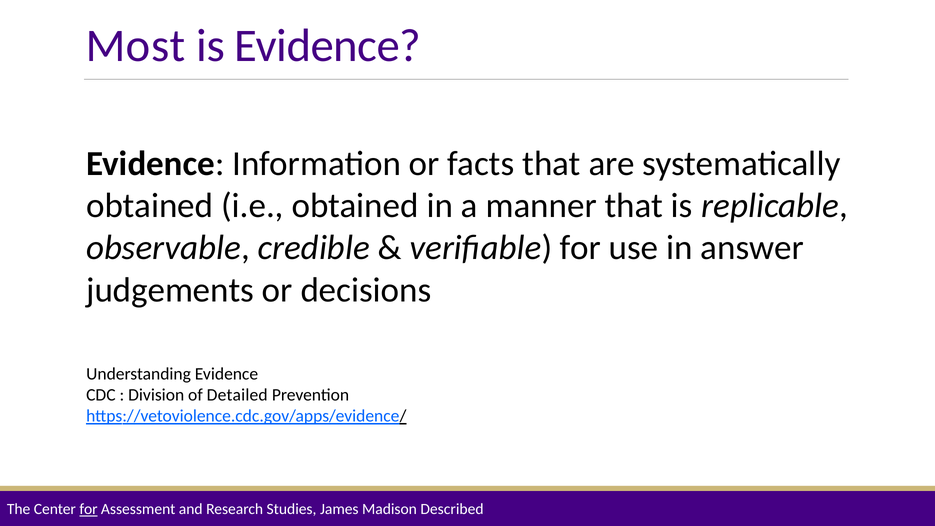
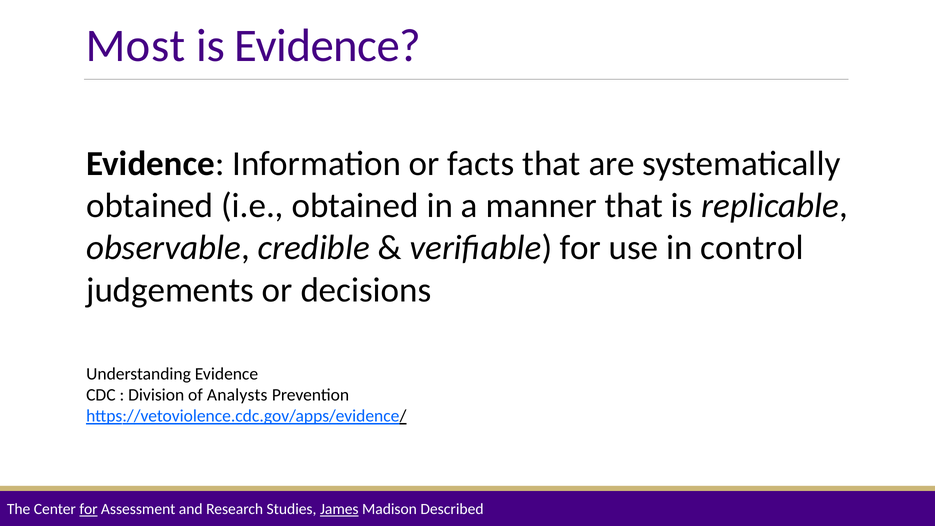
answer: answer -> control (752, 248)
Detailed: Detailed -> Analysts (237, 395)
James underline: none -> present (339, 509)
